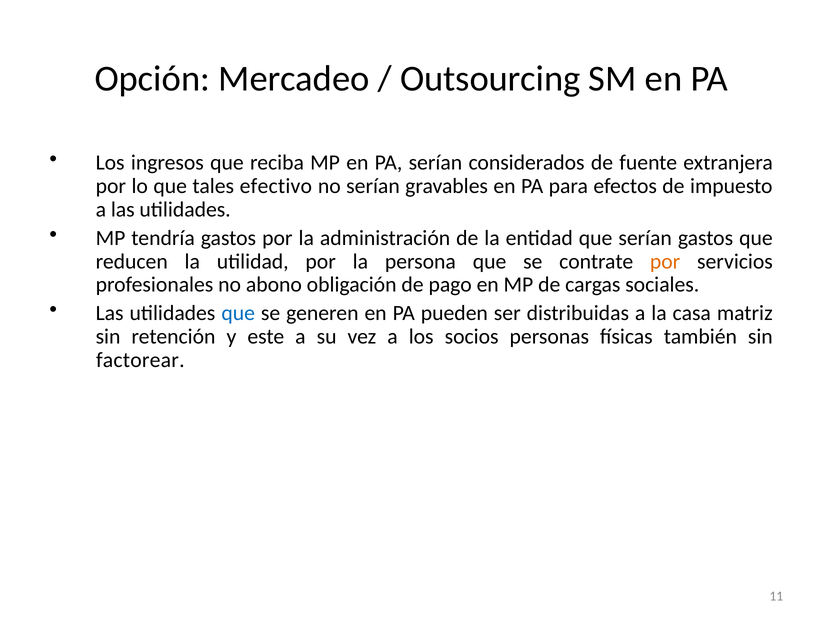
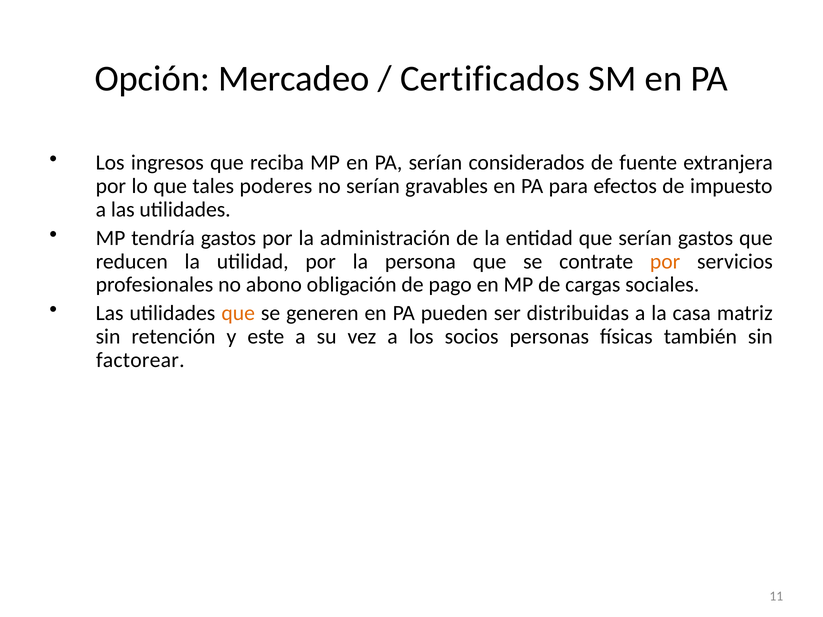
Outsourcing: Outsourcing -> Certificados (490, 79)
efectivo: efectivo -> poderes (276, 186)
que colour: blue -> orange (238, 313)
